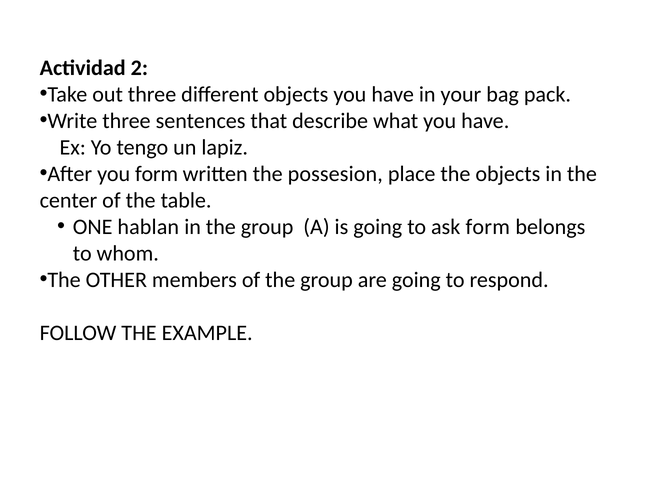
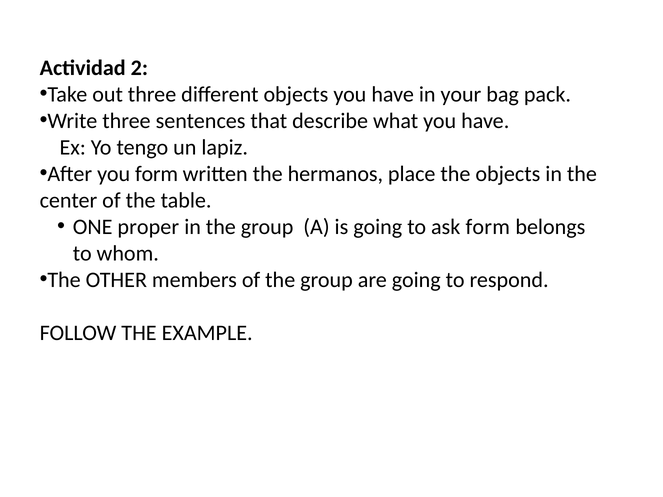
possesion: possesion -> hermanos (335, 174)
hablan: hablan -> proper (148, 227)
